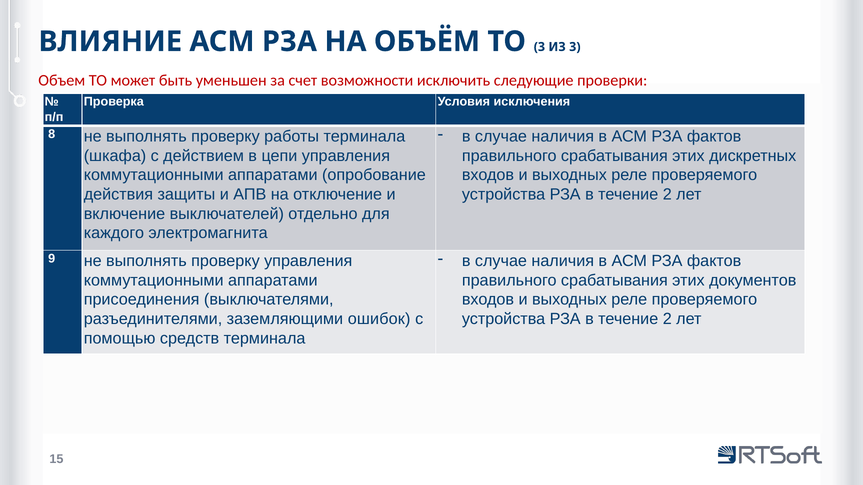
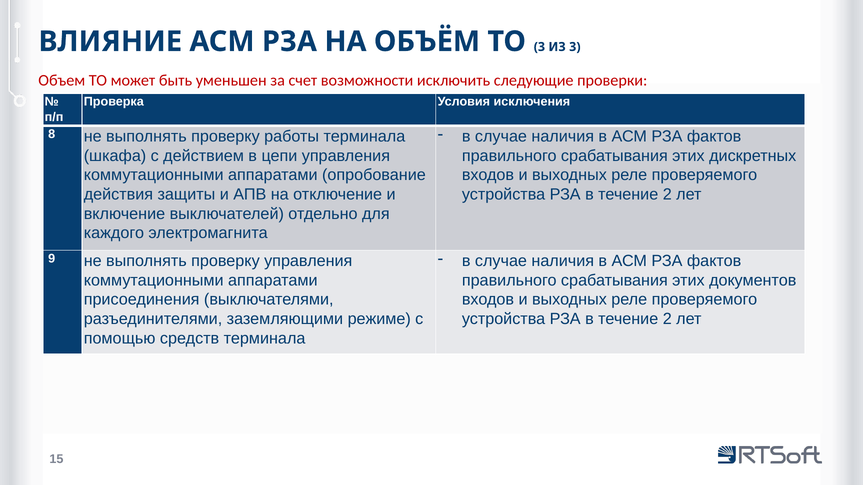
ошибок: ошибок -> режиме (379, 319)
